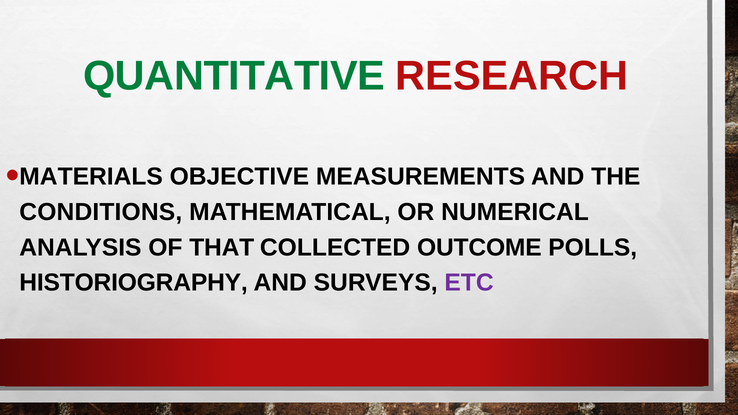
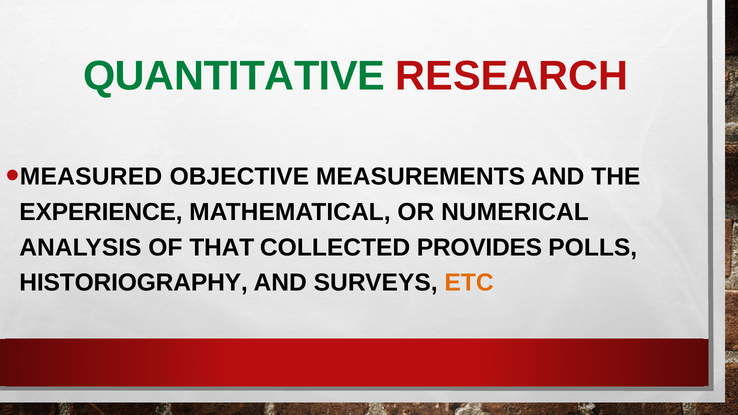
MATERIALS: MATERIALS -> MEASURED (91, 177)
CONDITIONS: CONDITIONS -> EXPERIENCE (101, 212)
OUTCOME: OUTCOME -> PROVIDES (479, 247)
ETC colour: purple -> orange (469, 283)
